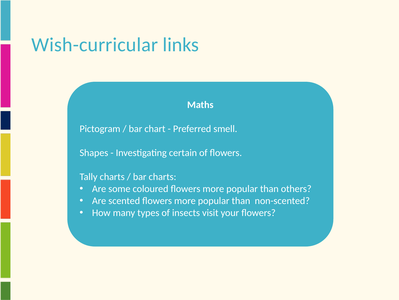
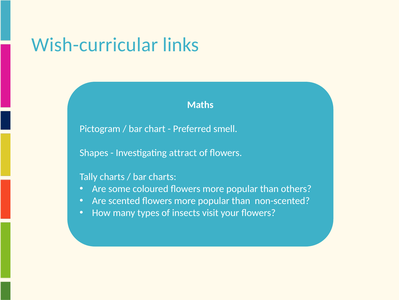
certain: certain -> attract (183, 152)
